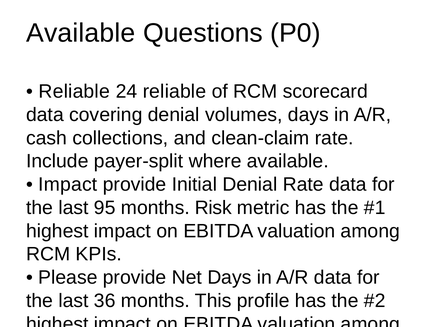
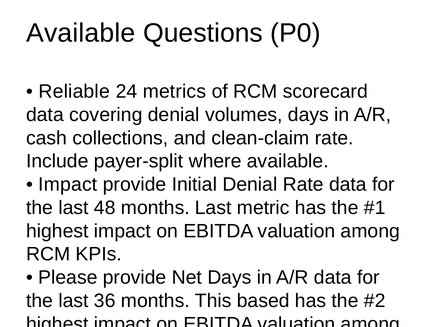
24 reliable: reliable -> metrics (174, 91)
95: 95 -> 48 (105, 208)
months Risk: Risk -> Last (213, 208)
profile: profile -> based (263, 301)
